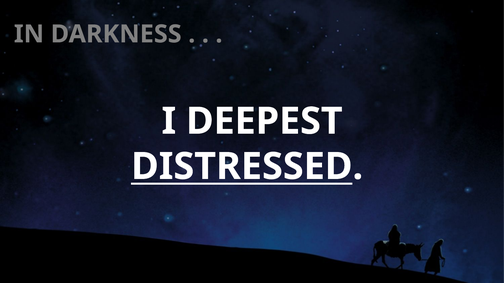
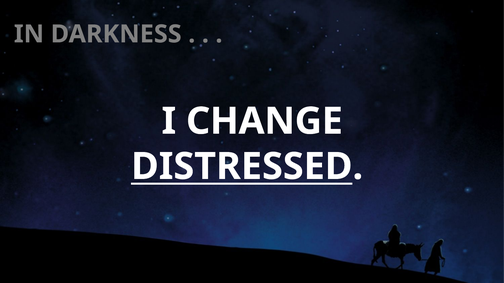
DEEPEST: DEEPEST -> CHANGE (264, 121)
